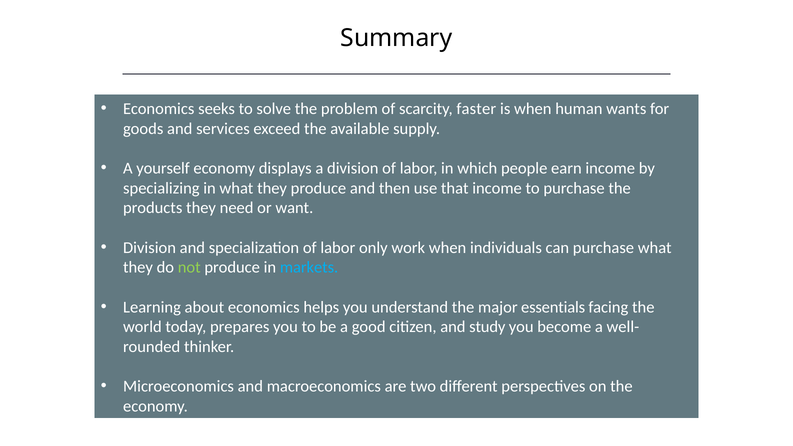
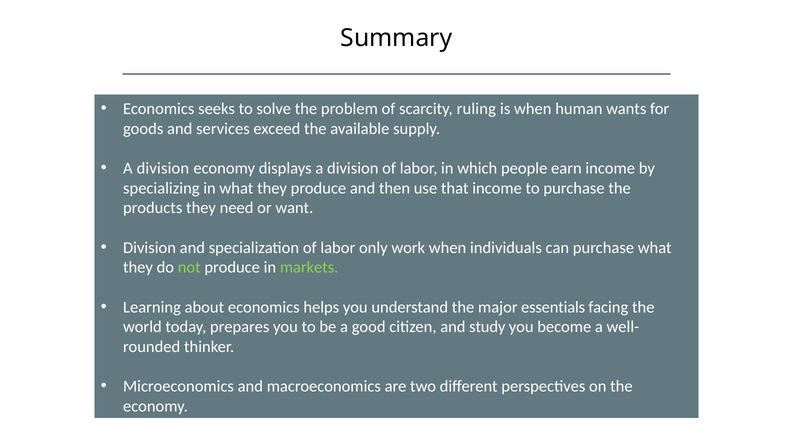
faster: faster -> ruling (476, 109)
yourself: yourself -> division (163, 168)
markets colour: light blue -> light green (309, 267)
